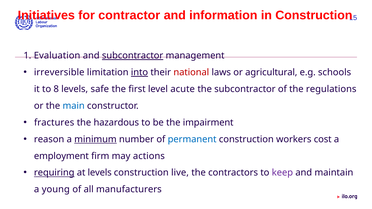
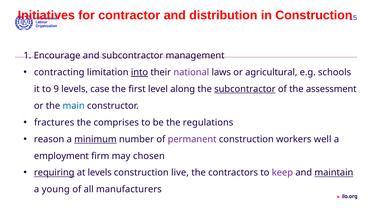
information: information -> distribution (223, 15)
Evaluation: Evaluation -> Encourage (57, 56)
subcontractor underline: present -> none (133, 56)
irreversible: irreversible -> contracting (59, 72)
national colour: red -> purple (191, 72)
8: 8 -> 9 (56, 89)
safe: safe -> case (100, 89)
acute: acute -> along (183, 89)
subcontractor underline: none -> present (245, 89)
regulations: regulations -> assessment (331, 89)
hazardous: hazardous -> comprises (116, 123)
impairment: impairment -> regulations (208, 123)
permanent colour: blue -> purple (192, 139)
cost: cost -> well (323, 139)
actions: actions -> chosen (149, 156)
maintain underline: none -> present (334, 173)
